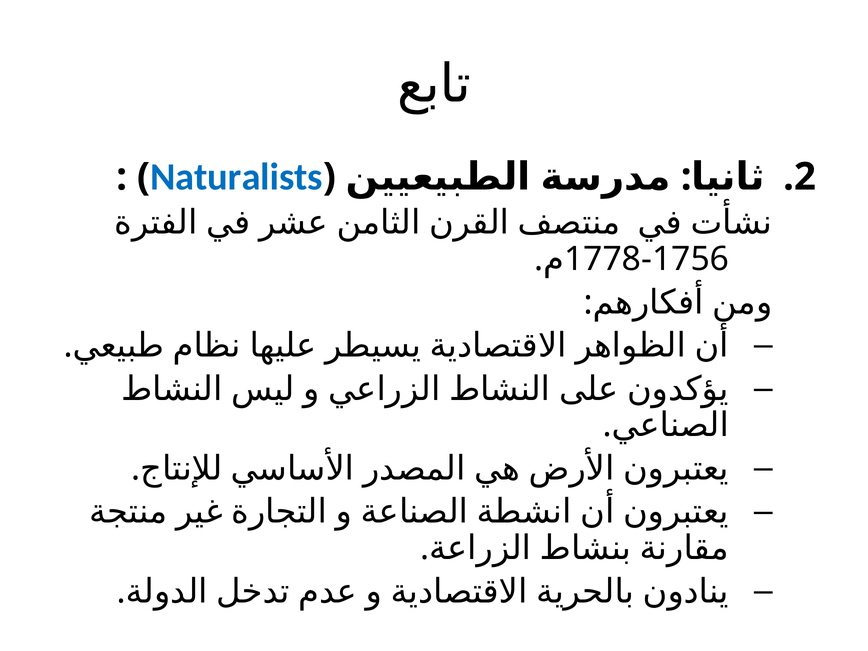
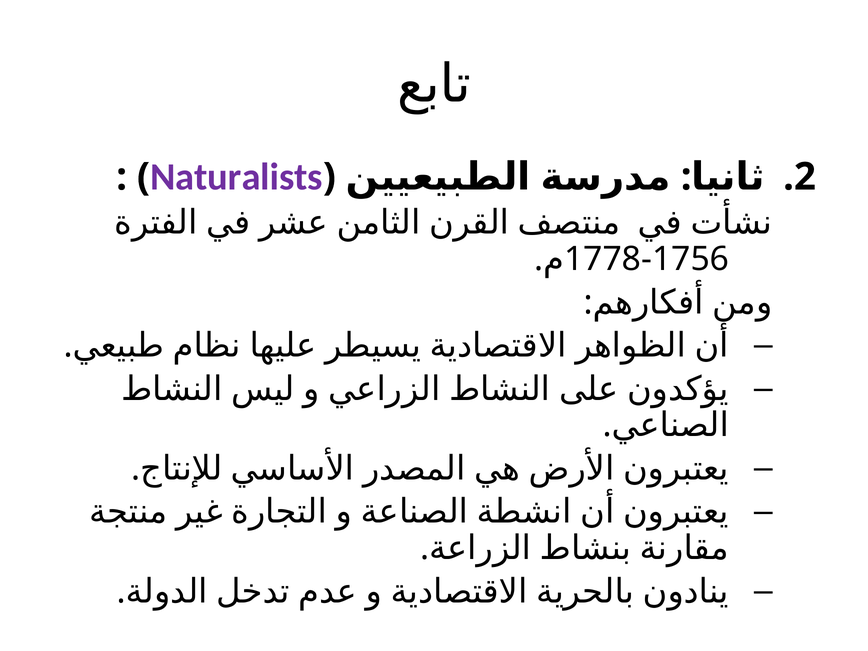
Naturalists colour: blue -> purple (236, 177)
